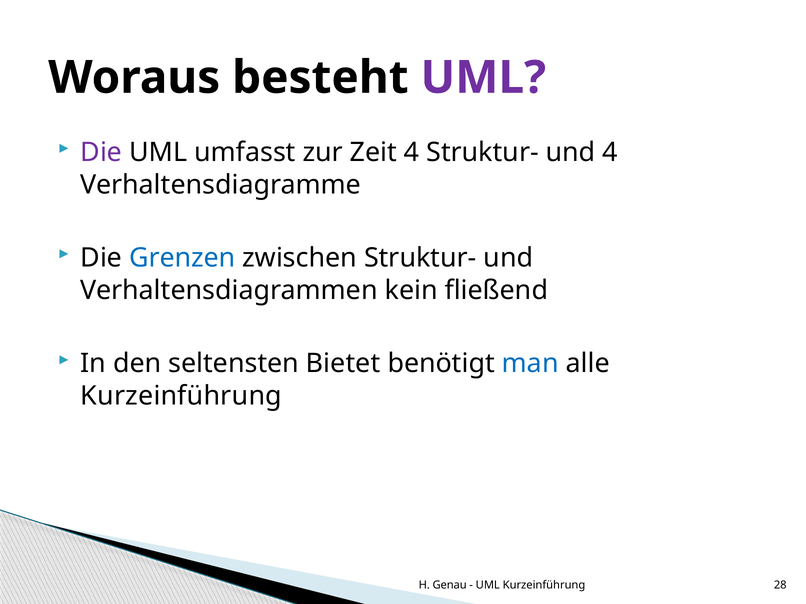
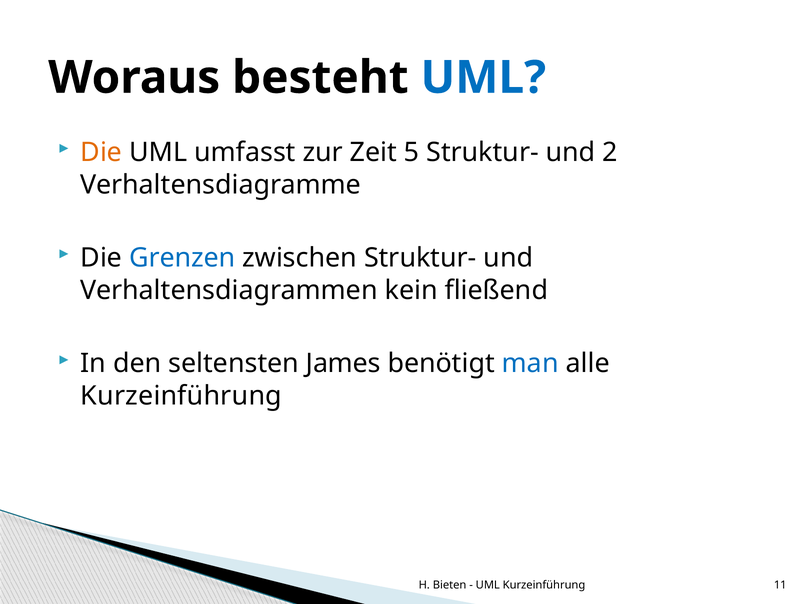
UML colour: purple -> blue (483, 78)
Die colour: purple -> orange (101, 153)
Zeit 4: 4 -> 5 (412, 153)
und 4: 4 -> 2 (610, 153)
Bietet: Bietet -> James (343, 364)
Genau: Genau -> Bieten (450, 585)
28: 28 -> 11 (780, 585)
